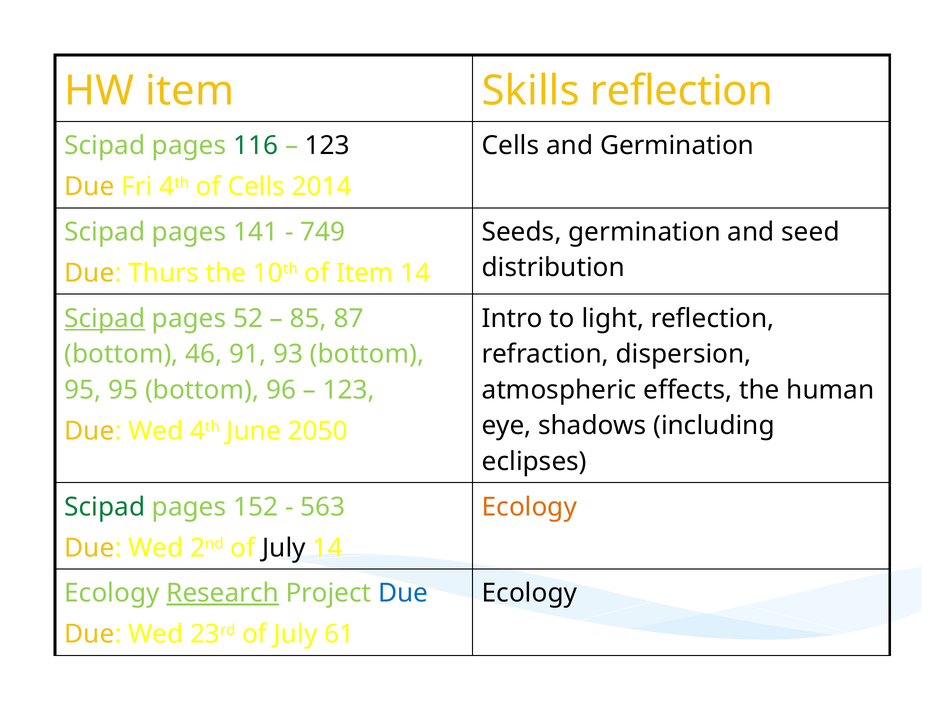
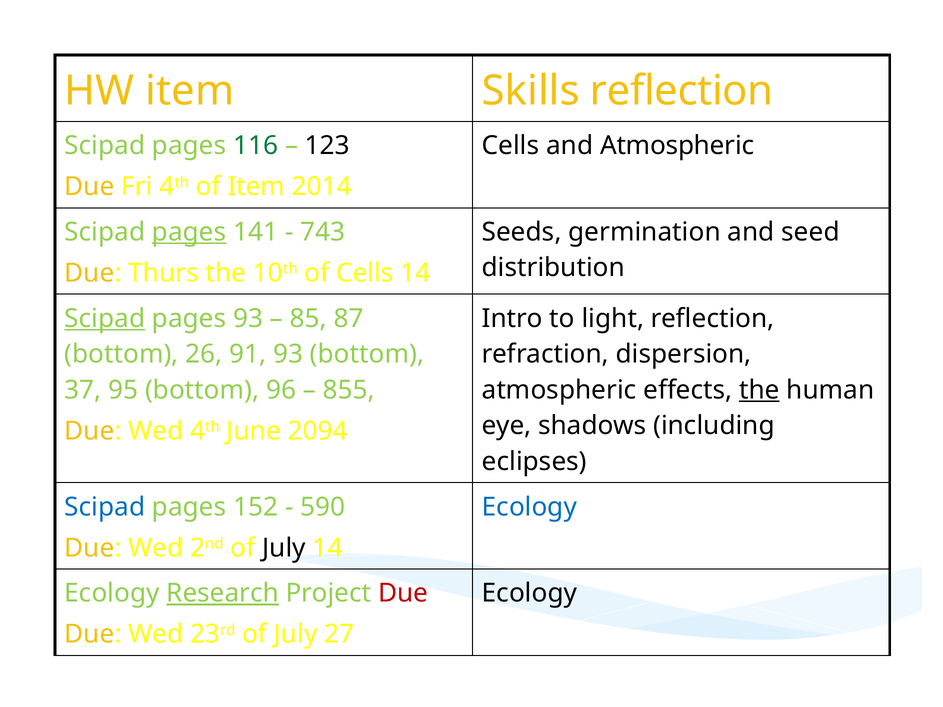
and Germination: Germination -> Atmospheric (677, 146)
of Cells: Cells -> Item (256, 187)
pages underline: none -> present (189, 232)
749: 749 -> 743 (323, 232)
of Item: Item -> Cells (365, 273)
pages 52: 52 -> 93 (248, 318)
46: 46 -> 26 (204, 354)
95: 95 -> 37 (83, 390)
123: 123 -> 855 (349, 390)
the underline: none -> present (759, 390)
2050: 2050 -> 2094 (318, 431)
Scipad colour: green -> blue (105, 507)
563: 563 -> 590 (323, 507)
Ecology colour: orange -> blue (529, 507)
Due colour: blue -> red (403, 593)
61: 61 -> 27 (339, 634)
